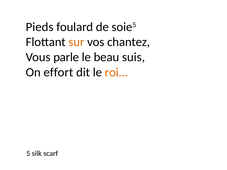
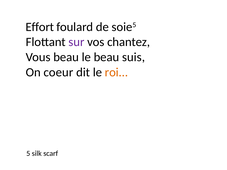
Pieds: Pieds -> Effort (40, 27)
sur colour: orange -> purple (76, 42)
Vous parle: parle -> beau (66, 57)
effort: effort -> coeur (58, 72)
